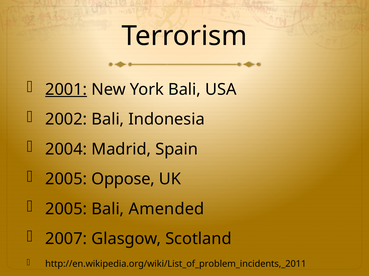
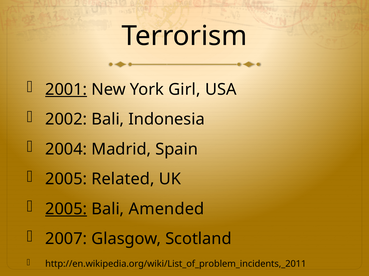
York Bali: Bali -> Girl (184, 90)
Oppose: Oppose -> Related (123, 180)
2005 underline: none -> present (66, 209)
